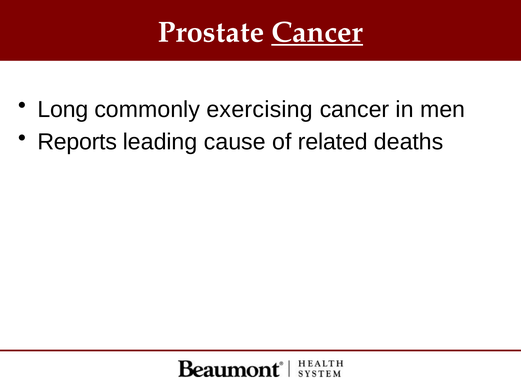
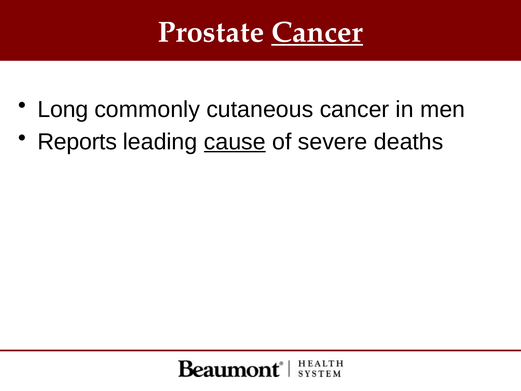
exercising: exercising -> cutaneous (260, 109)
cause underline: none -> present (235, 142)
related: related -> severe (333, 142)
